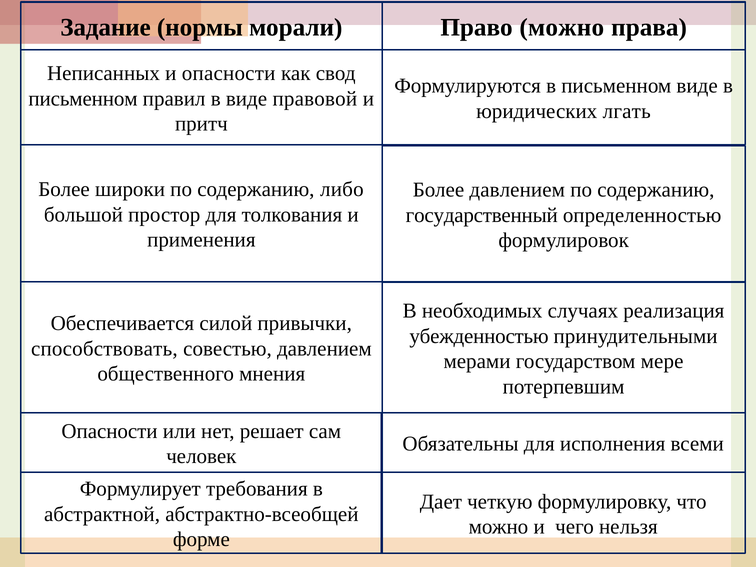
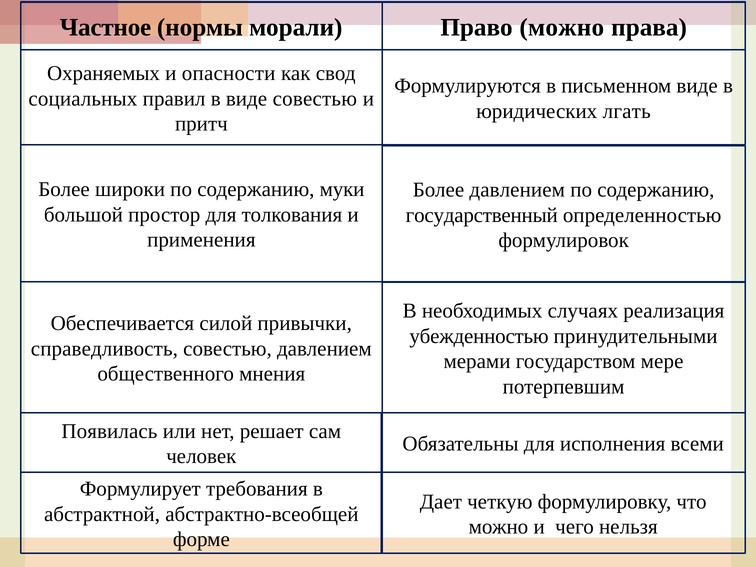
Задание: Задание -> Частное (106, 28)
Неписанных: Неписанных -> Охраняемых (104, 73)
письменном: письменном -> социальных (83, 99)
виде правовой: правовой -> совестью (315, 99)
либо: либо -> муки (342, 190)
способствовать: способствовать -> справедливость (104, 349)
Опасности: Опасности -> Появилась (109, 431)
